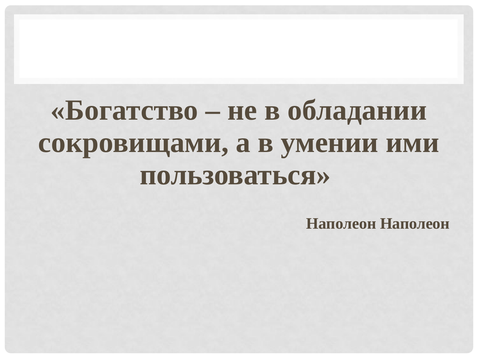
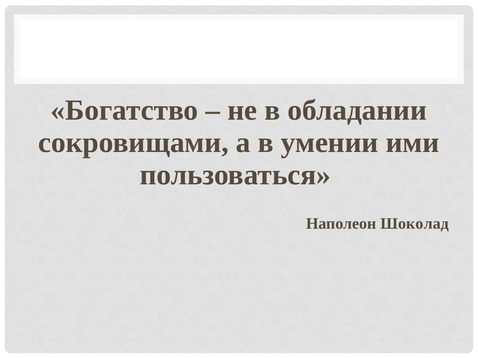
Наполеон Наполеон: Наполеон -> Шоколад (415, 224)
